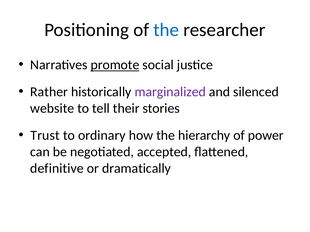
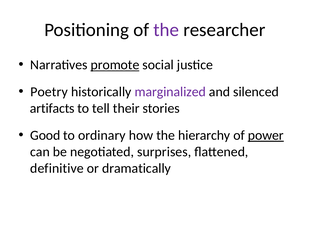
the colour: blue -> purple (166, 30)
Rather: Rather -> Poetry (49, 92)
website: website -> artifacts (52, 109)
Trust: Trust -> Good (45, 136)
power underline: none -> present (266, 136)
accepted: accepted -> surprises (164, 152)
